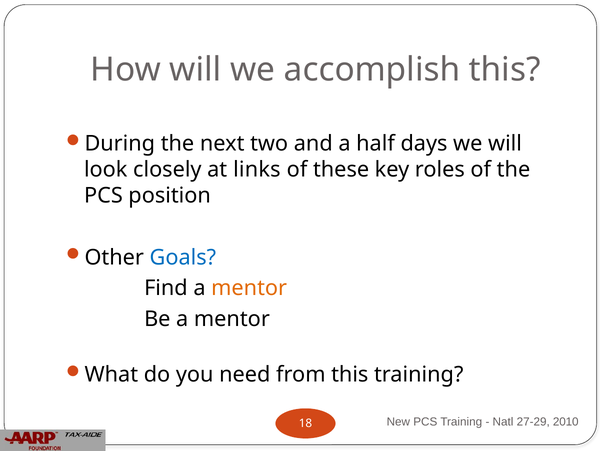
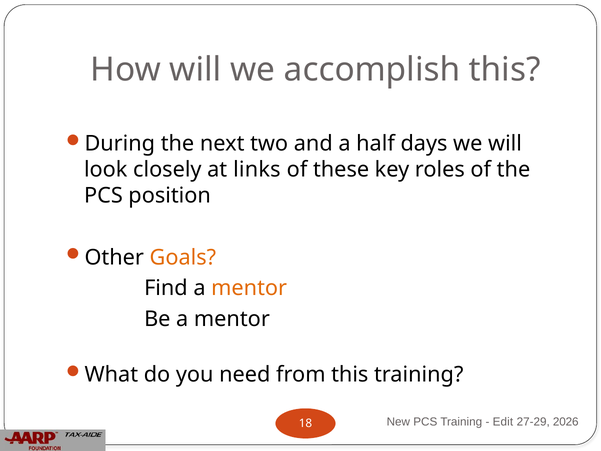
Goals colour: blue -> orange (183, 257)
Natl: Natl -> Edit (503, 422)
2010: 2010 -> 2026 (566, 422)
